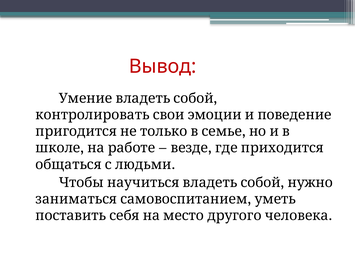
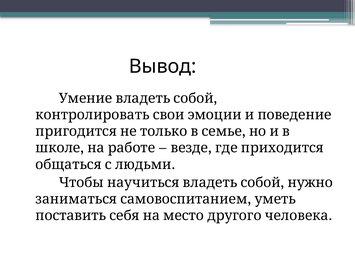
Вывод colour: red -> black (163, 66)
